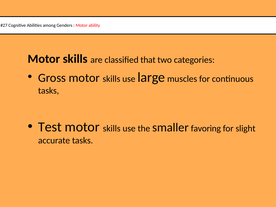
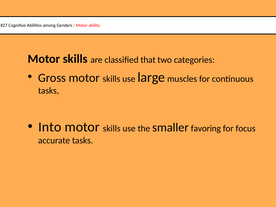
Test: Test -> Into (50, 127)
slight: slight -> focus (246, 128)
